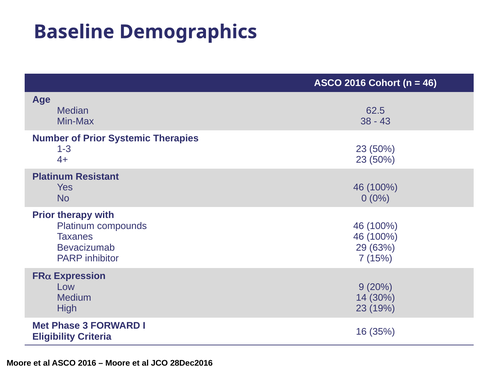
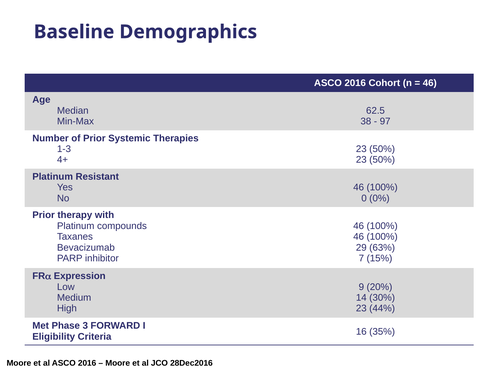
43: 43 -> 97 (385, 122)
19%: 19% -> 44% (382, 309)
